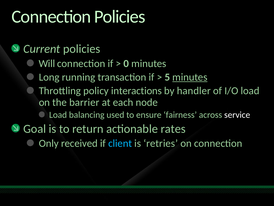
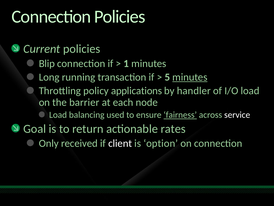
Will: Will -> Blip (47, 63)
0: 0 -> 1 (126, 63)
interactions: interactions -> applications (137, 91)
fairness underline: none -> present (180, 115)
client colour: light blue -> white (120, 143)
retries: retries -> option (161, 143)
